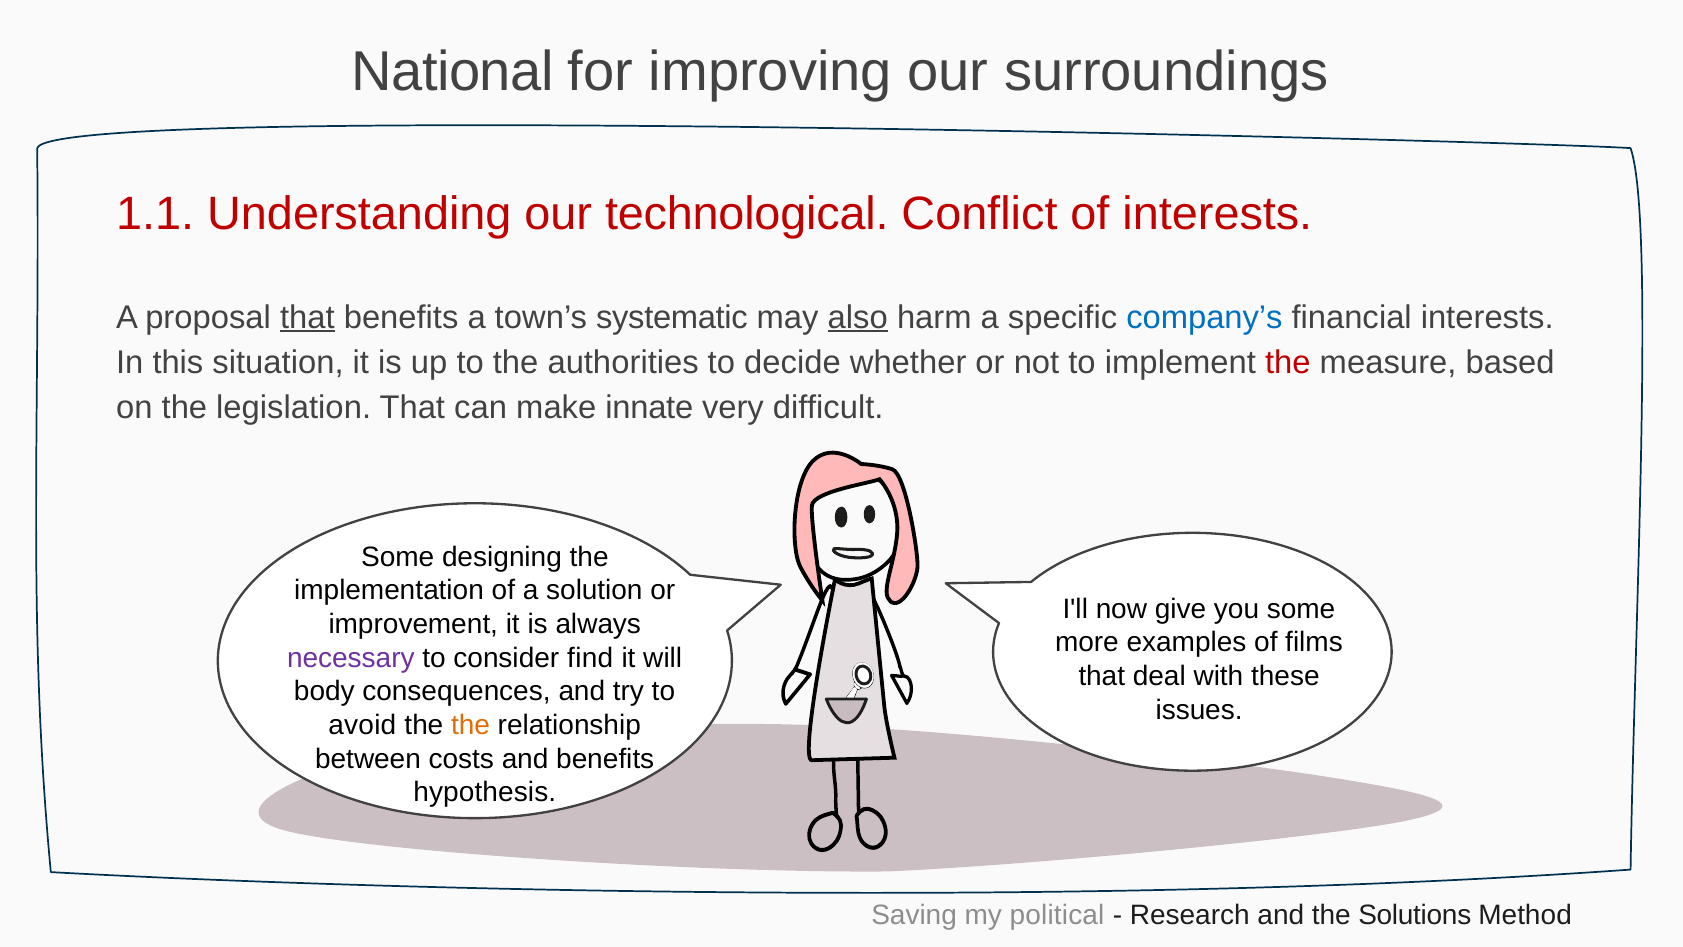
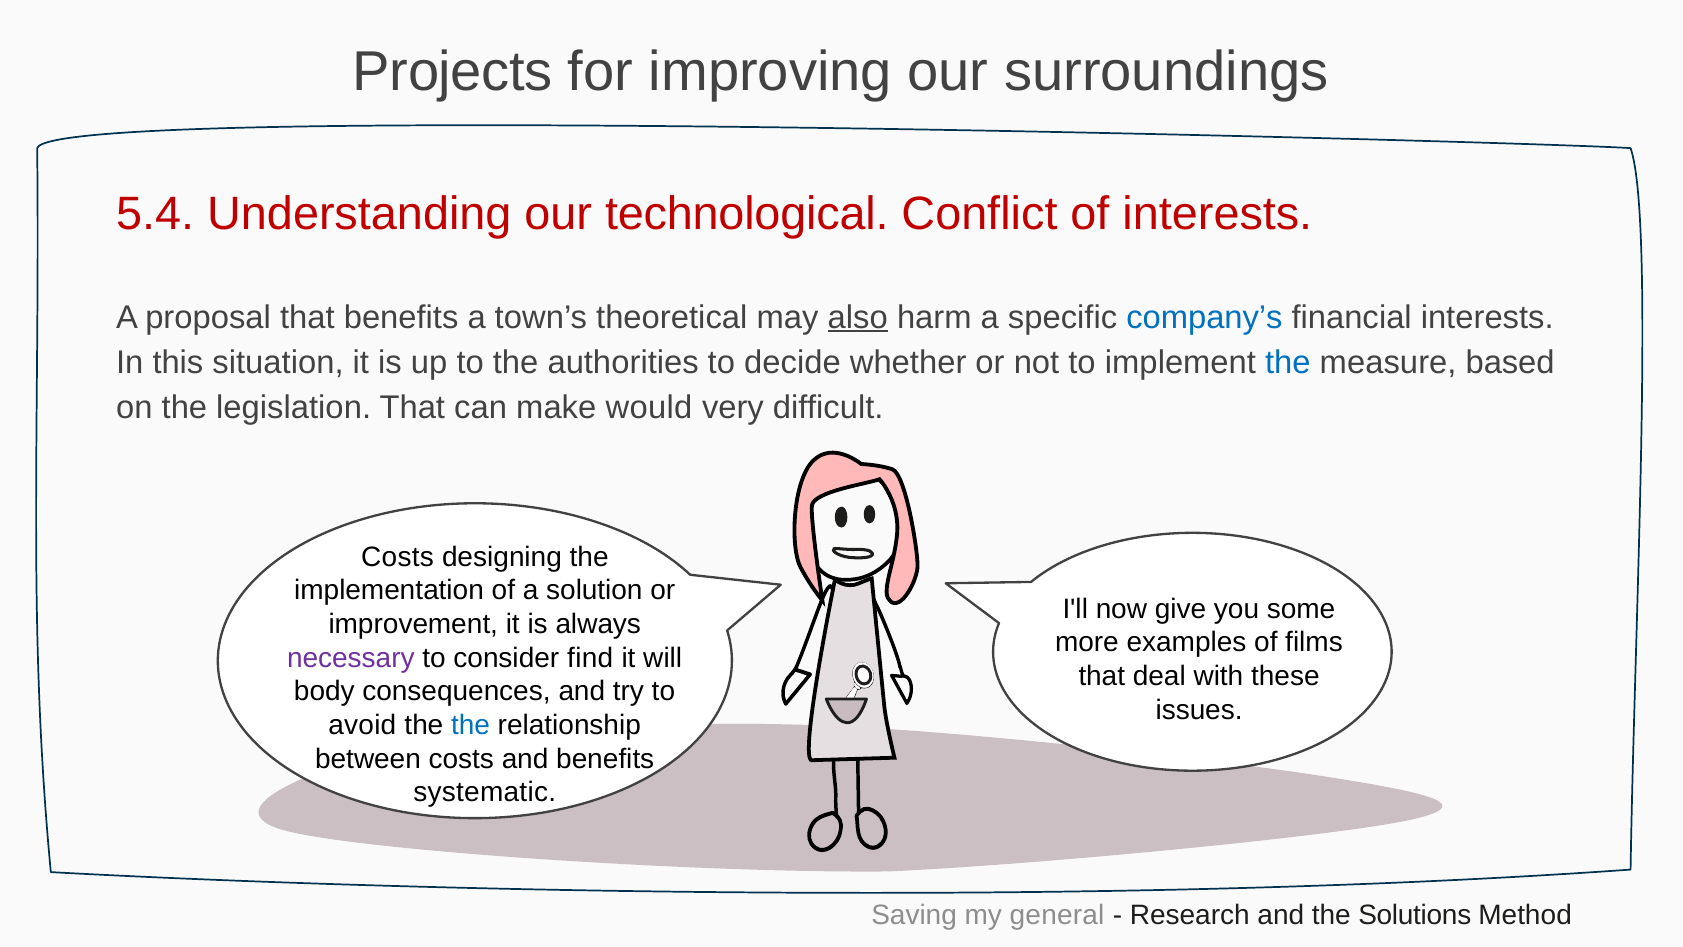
National: National -> Projects (453, 72)
1.1: 1.1 -> 5.4 (155, 214)
that underline: present -> none (307, 317)
systematic: systematic -> theoretical (672, 317)
the colour: red -> blue (1288, 362)
innate: innate -> would (649, 407)
Some: Some -> Costs (398, 557)
the colour: orange -> blue (471, 725)
hypothesis: hypothesis -> systematic (485, 792)
political: political -> general (1057, 915)
